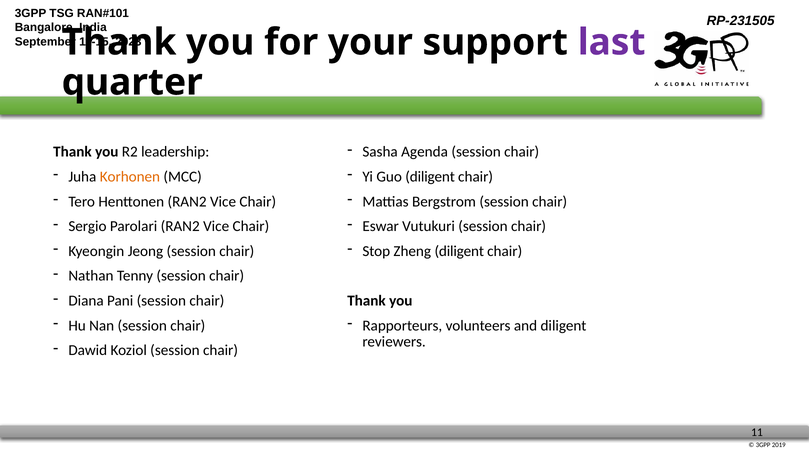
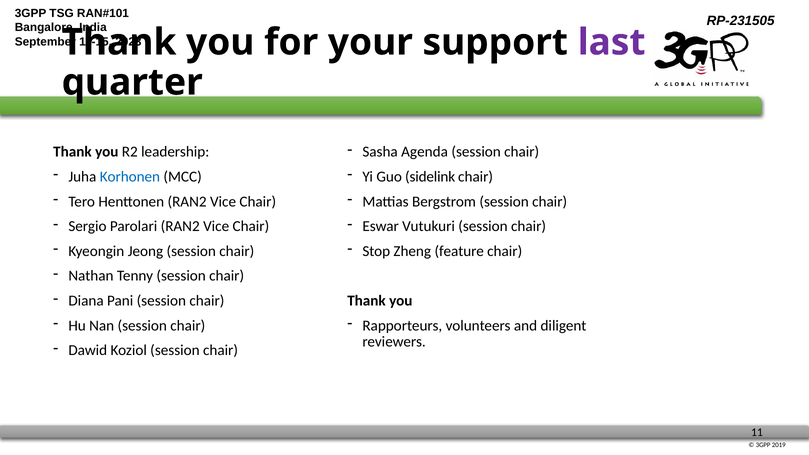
Korhonen colour: orange -> blue (130, 177)
Guo diligent: diligent -> sidelink (430, 177)
Zheng diligent: diligent -> feature (459, 251)
